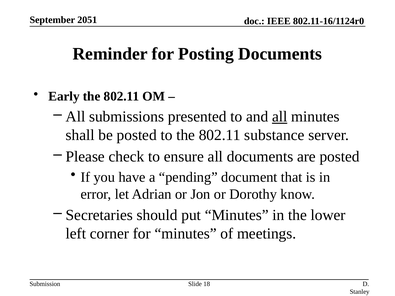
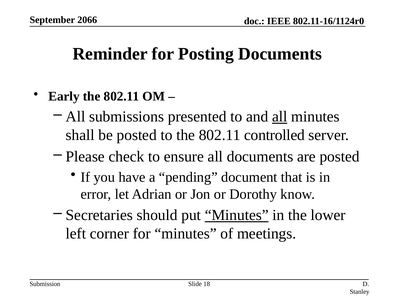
2051: 2051 -> 2066 (87, 20)
substance: substance -> controlled (275, 135)
Minutes underline: none -> present (237, 215)
